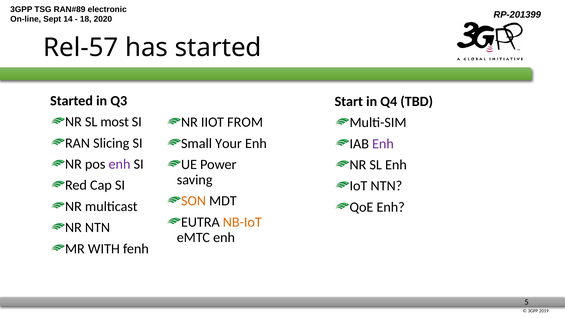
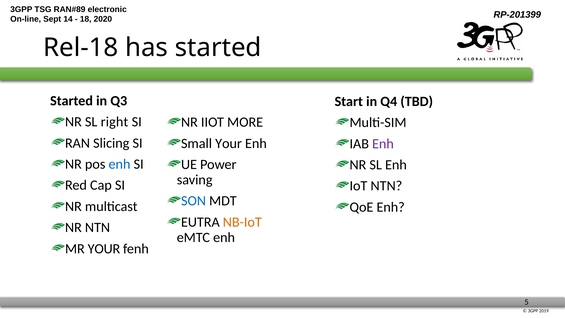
Rel-57: Rel-57 -> Rel-18 (81, 47)
most: most -> right (114, 122)
FROM: FROM -> MORE (245, 122)
enh colour: purple -> blue (119, 164)
SON colour: orange -> blue (194, 201)
MR WITH: WITH -> YOUR (104, 249)
